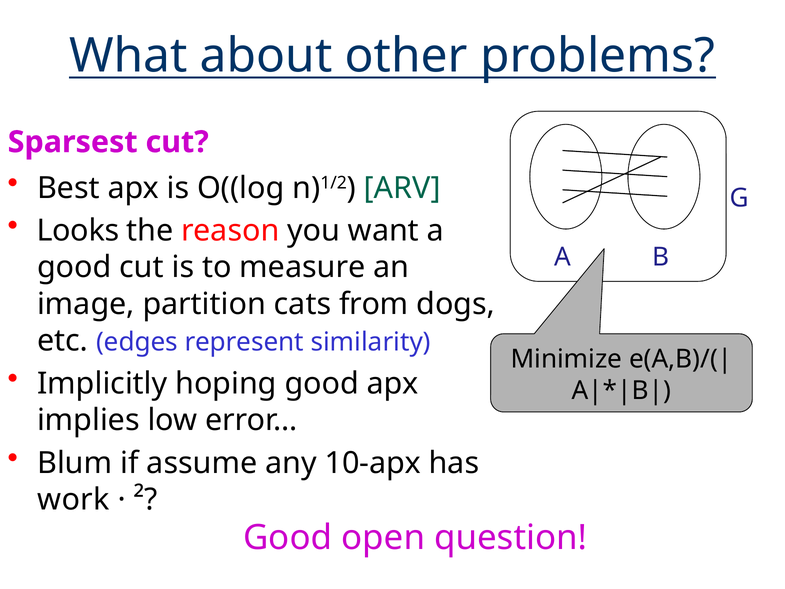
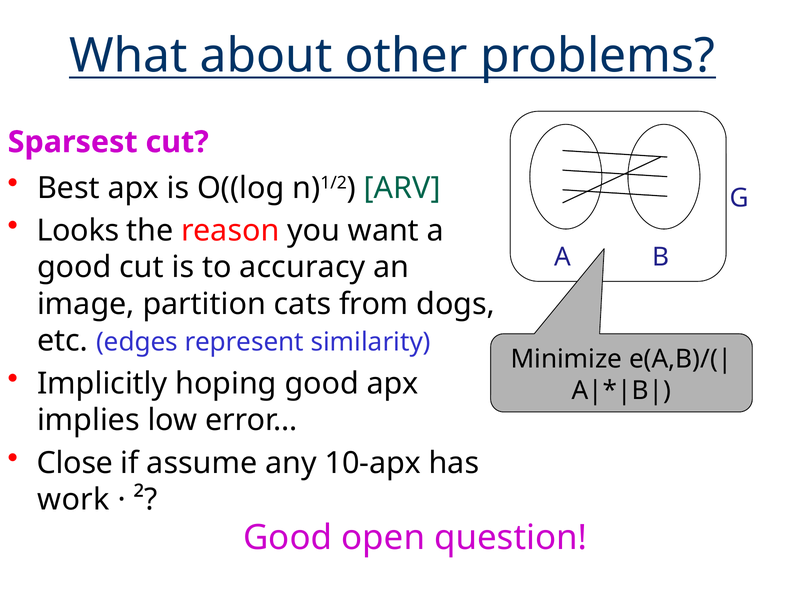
measure: measure -> accuracy (302, 267)
Blum: Blum -> Close (75, 463)
